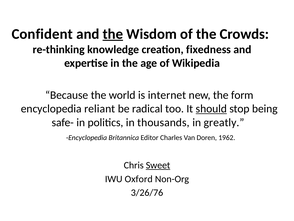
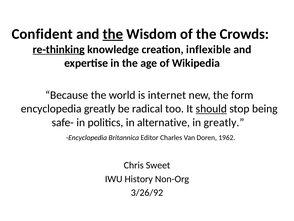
re-thinking underline: none -> present (59, 49)
fixedness: fixedness -> inflexible (209, 49)
encyclopedia reliant: reliant -> greatly (100, 109)
thousands: thousands -> alternative (164, 122)
Sweet underline: present -> none (158, 165)
Oxford: Oxford -> History (139, 179)
3/26/76: 3/26/76 -> 3/26/92 (147, 192)
